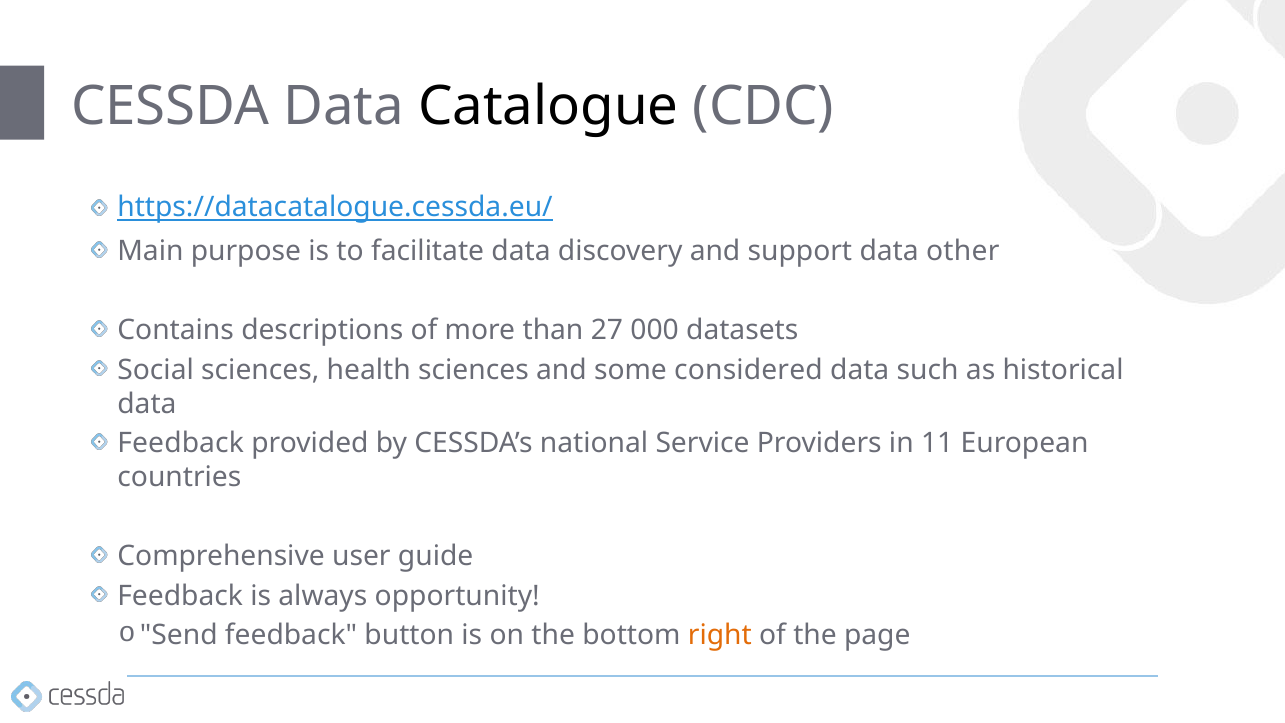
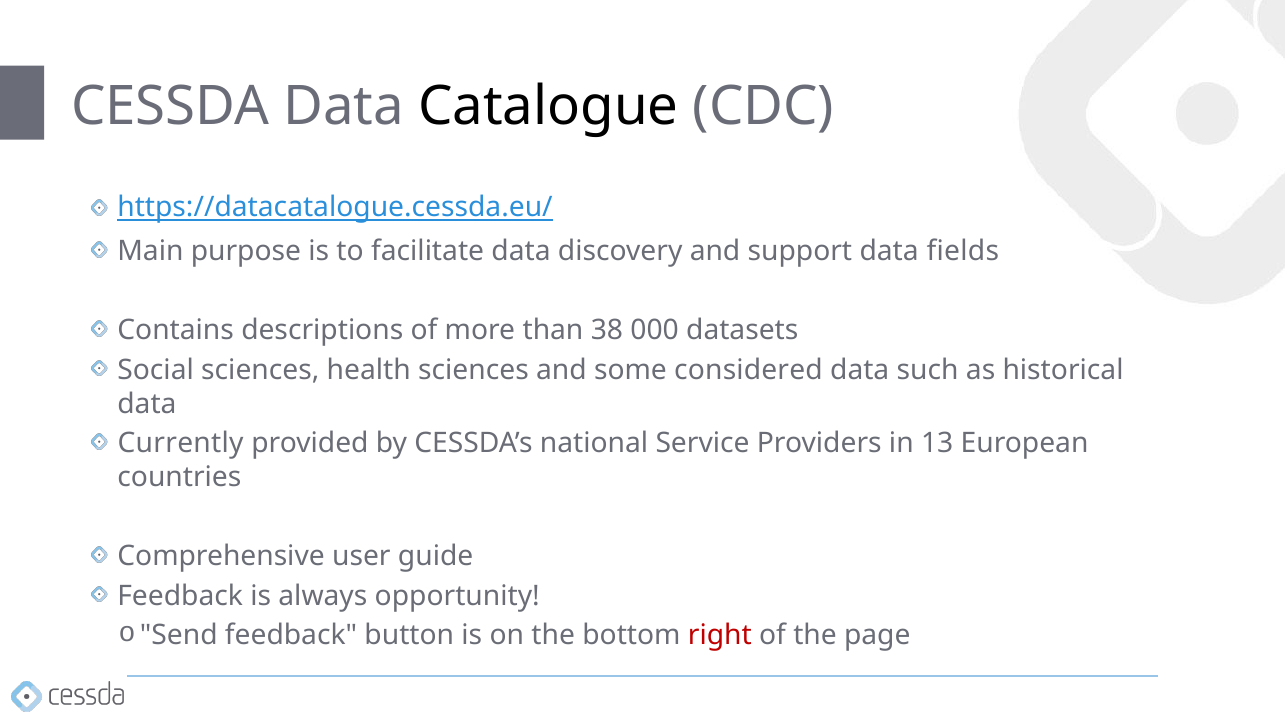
other: other -> fields (963, 251)
27: 27 -> 38 (607, 330)
Feedback: Feedback -> Currently (181, 443)
11: 11 -> 13 (937, 443)
right colour: orange -> red (720, 635)
